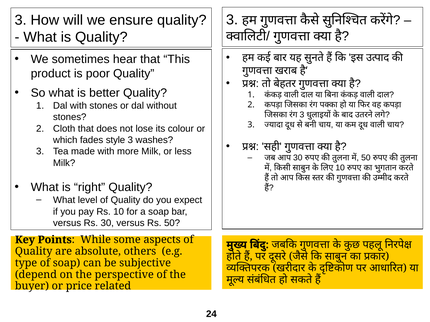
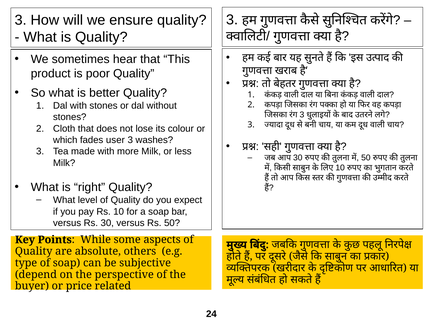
style: style -> user (115, 140)
